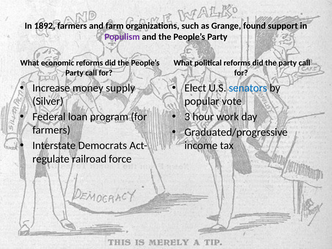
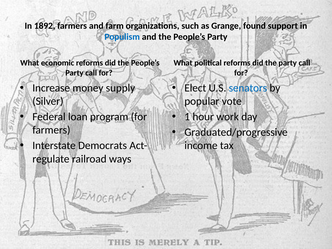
Populism colour: purple -> blue (122, 37)
3: 3 -> 1 (187, 117)
force: force -> ways (120, 159)
